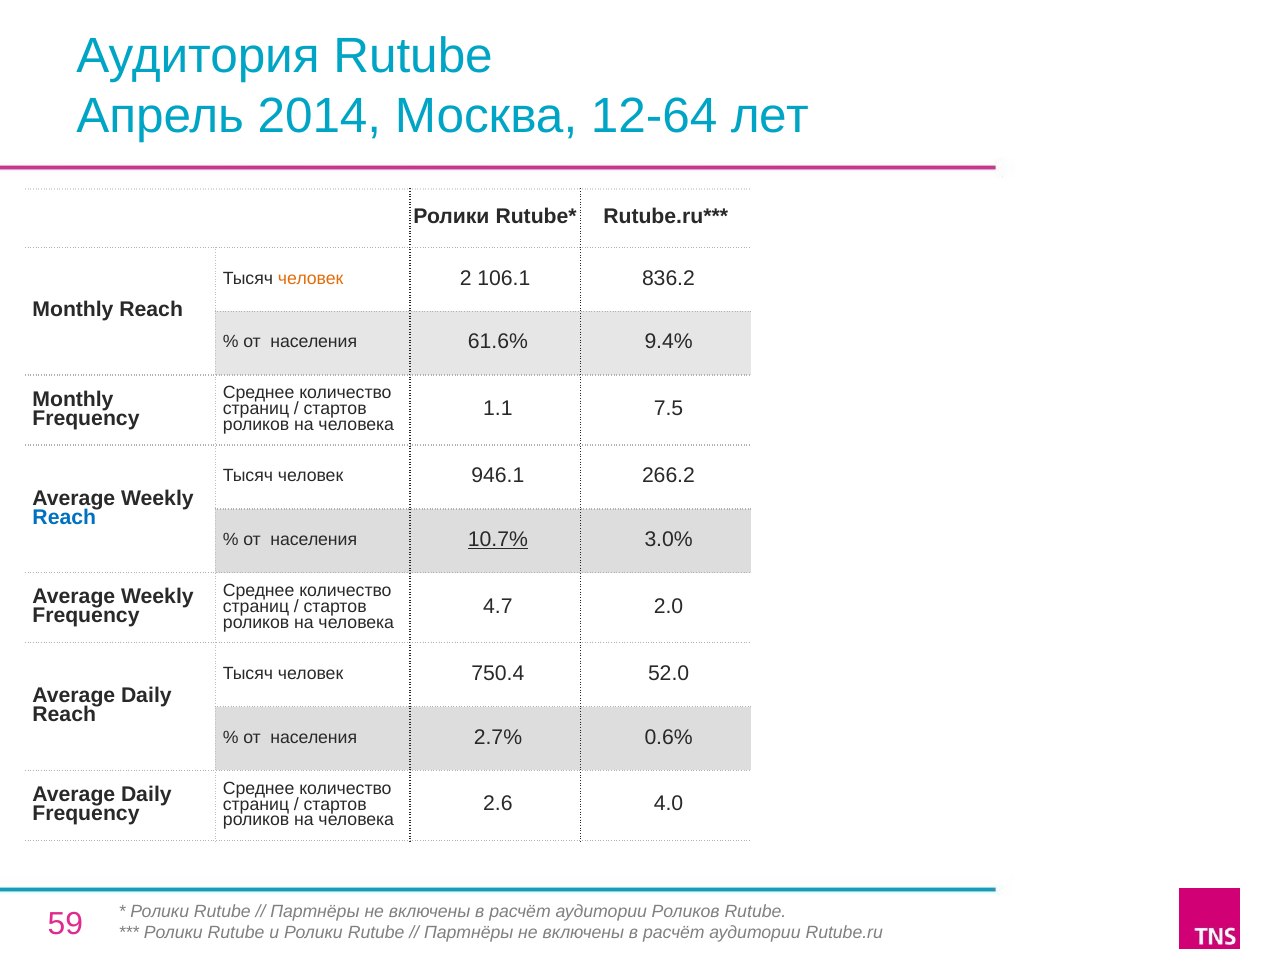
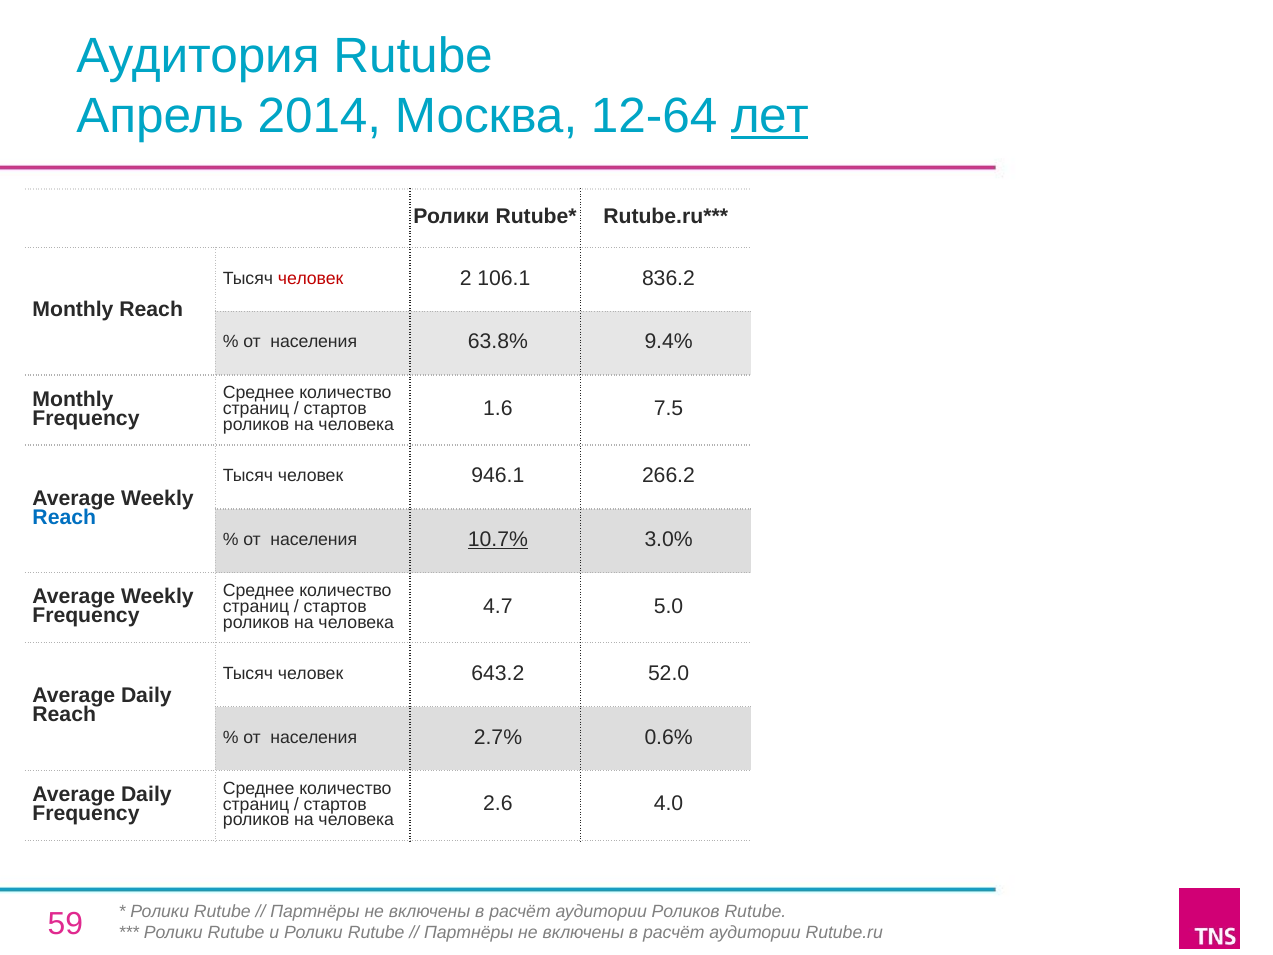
лет underline: none -> present (770, 116)
человек colour: orange -> red (311, 278)
61.6%: 61.6% -> 63.8% (498, 342)
1.1: 1.1 -> 1.6 (498, 409)
2.0: 2.0 -> 5.0 (669, 606)
750.4: 750.4 -> 643.2 (498, 673)
